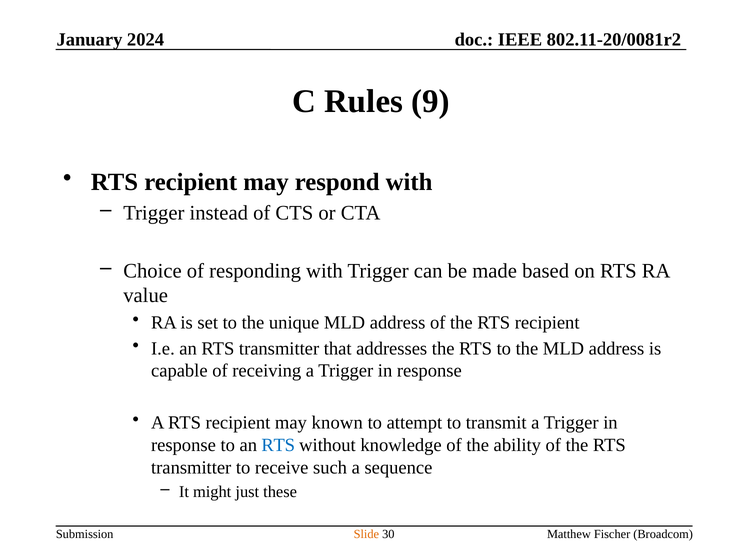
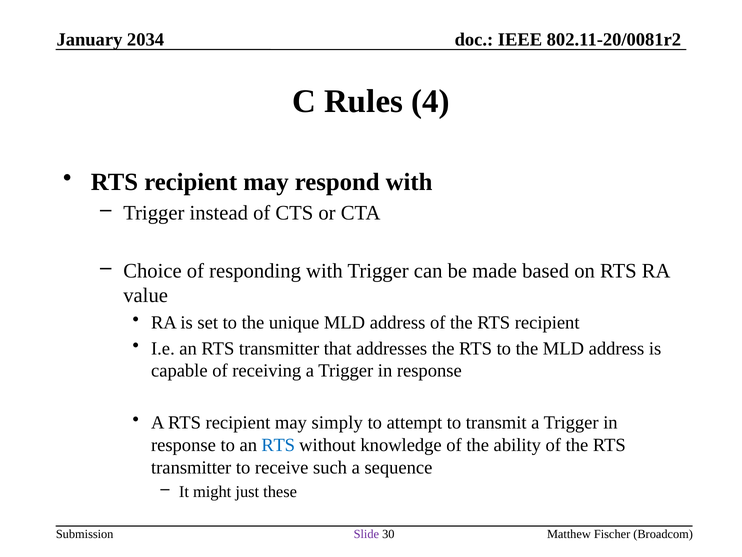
2024: 2024 -> 2034 (146, 40)
9: 9 -> 4 (430, 101)
known: known -> simply (337, 422)
Slide colour: orange -> purple (366, 534)
